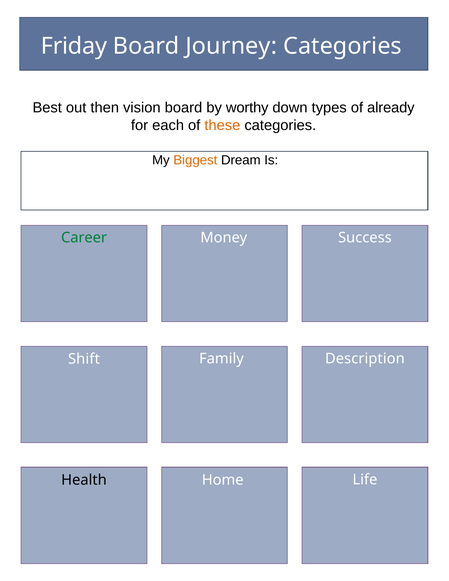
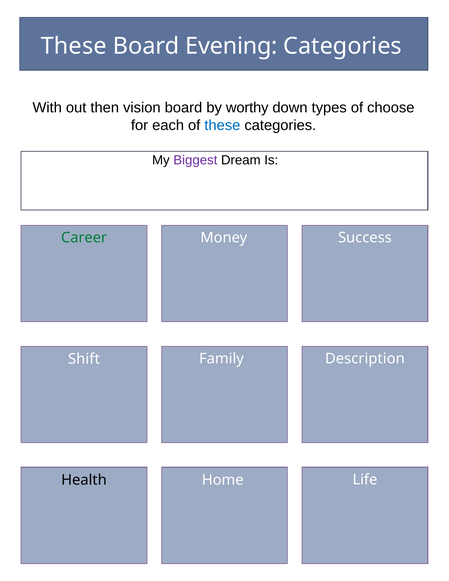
Friday: Friday -> These (74, 46)
Journey: Journey -> Evening (231, 46)
Best: Best -> With (47, 108)
already: already -> choose (391, 108)
these colour: orange -> blue (222, 125)
Biggest colour: orange -> purple (195, 160)
